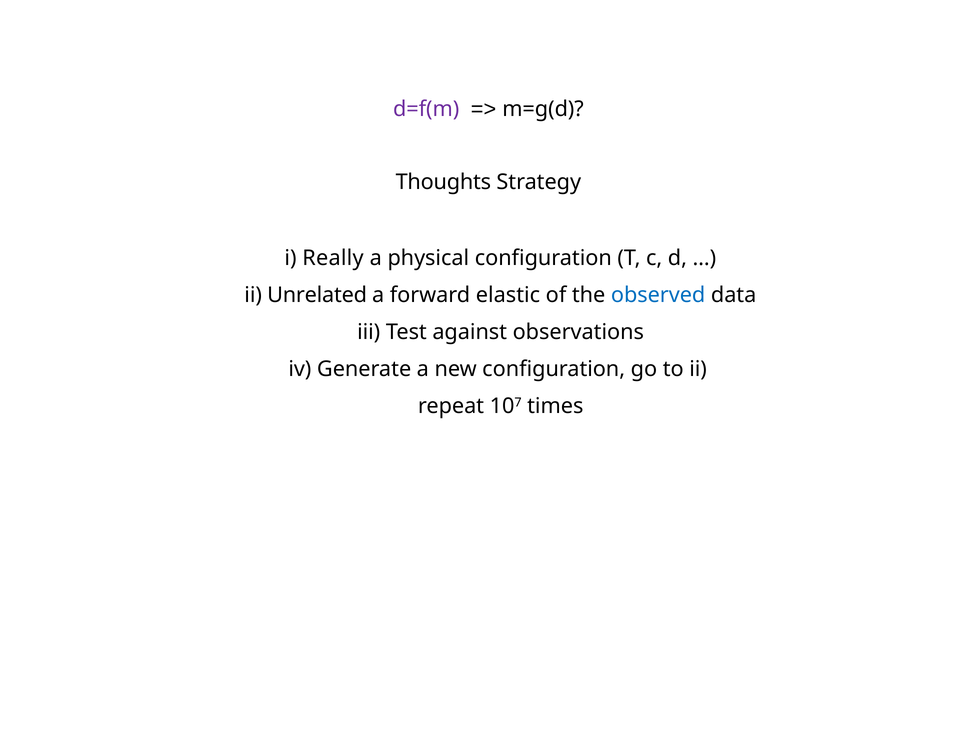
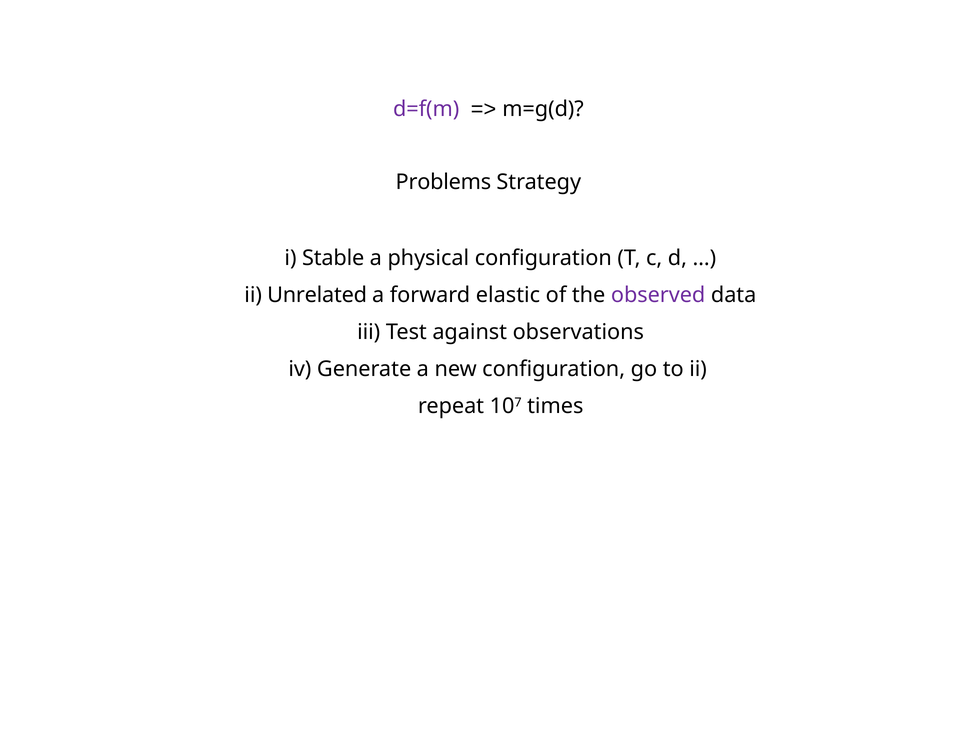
Thoughts: Thoughts -> Problems (443, 182)
Really: Really -> Stable (333, 258)
observed colour: blue -> purple (658, 295)
